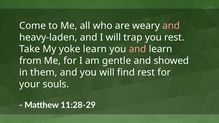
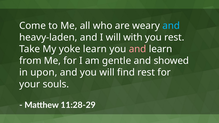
and colour: pink -> light blue (171, 26)
trap: trap -> with (133, 37)
them: them -> upon (44, 73)
